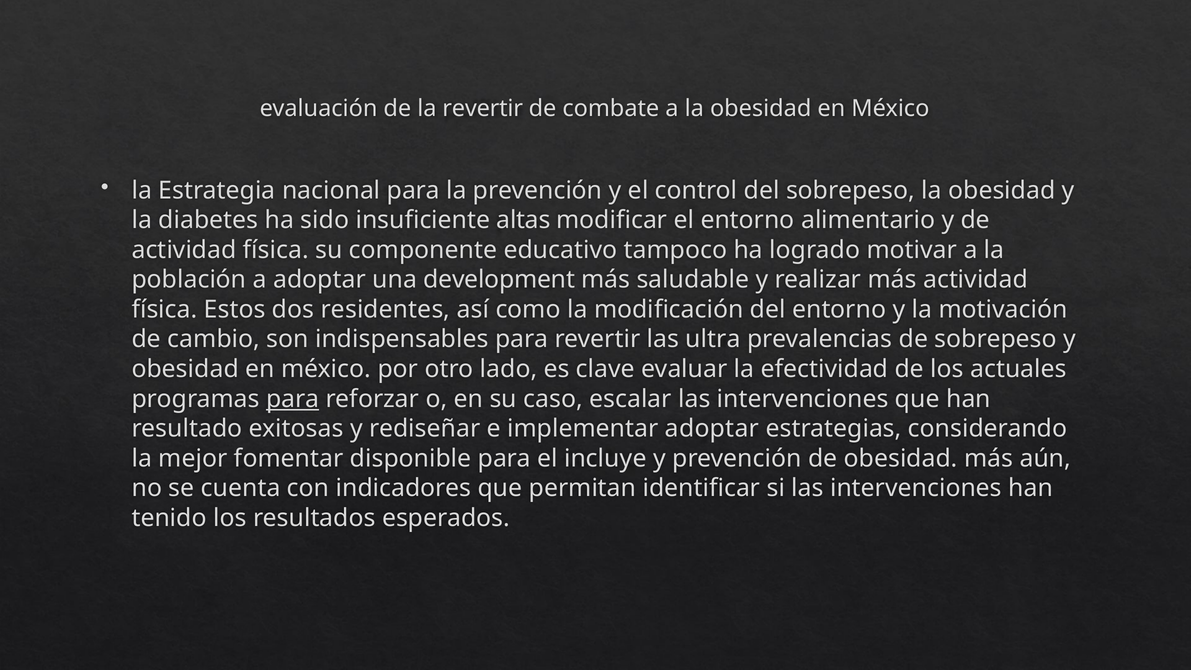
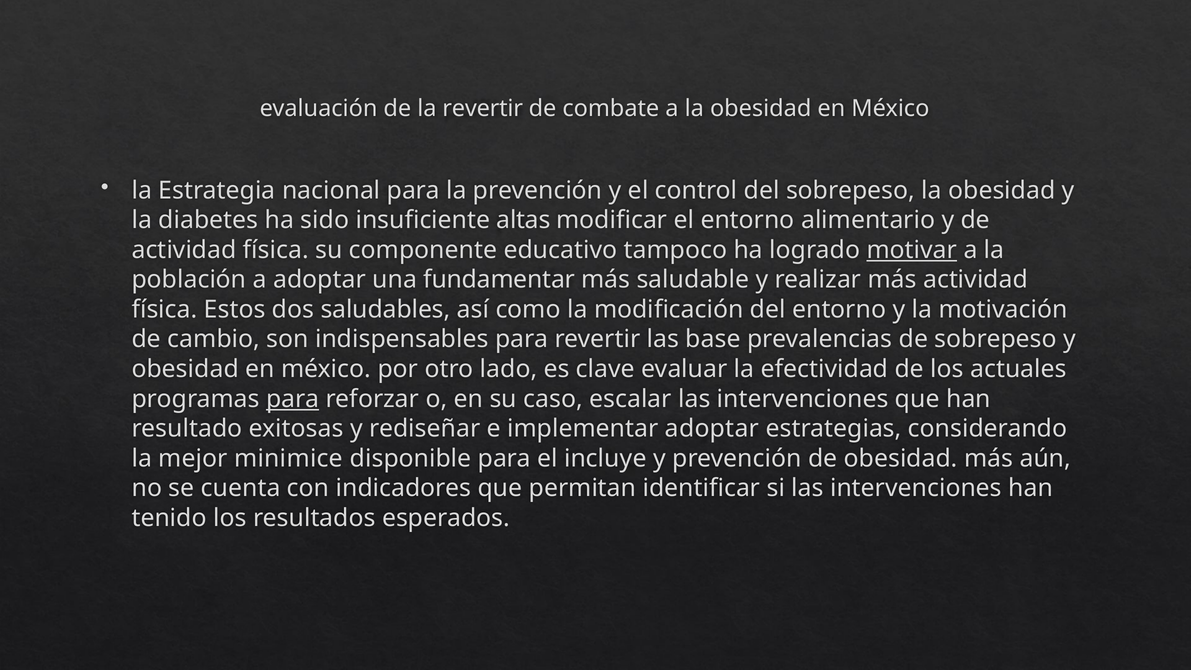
motivar underline: none -> present (912, 250)
development: development -> fundamentar (499, 280)
residentes: residentes -> saludables (385, 309)
ultra: ultra -> base (713, 339)
fomentar: fomentar -> minimice (289, 458)
